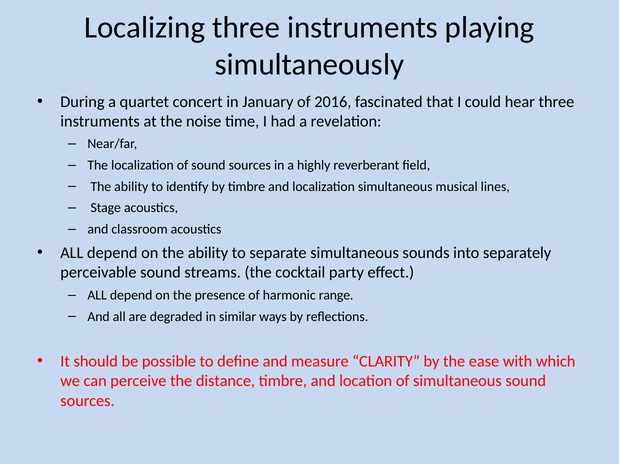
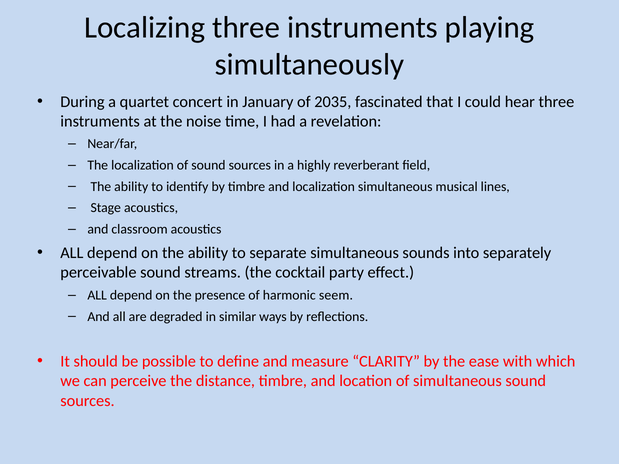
2016: 2016 -> 2035 (333, 102)
range: range -> seem (336, 295)
